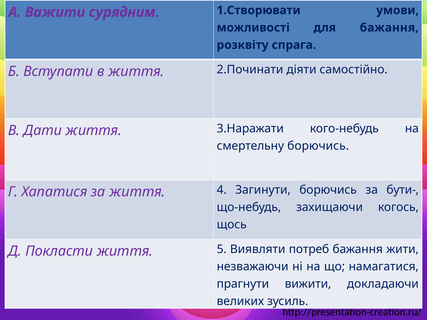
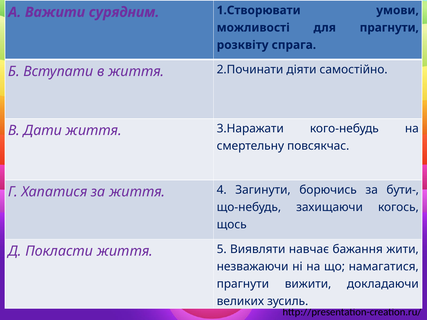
для бажання: бажання -> прагнути (389, 28)
смертельну борючись: борючись -> повсякчас (318, 146)
потреб: потреб -> навчає (309, 249)
